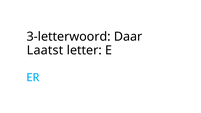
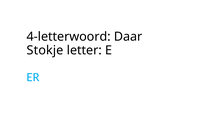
3-letterwoord: 3-letterwoord -> 4-letterwoord (69, 37)
Laatst: Laatst -> Stokje (45, 50)
